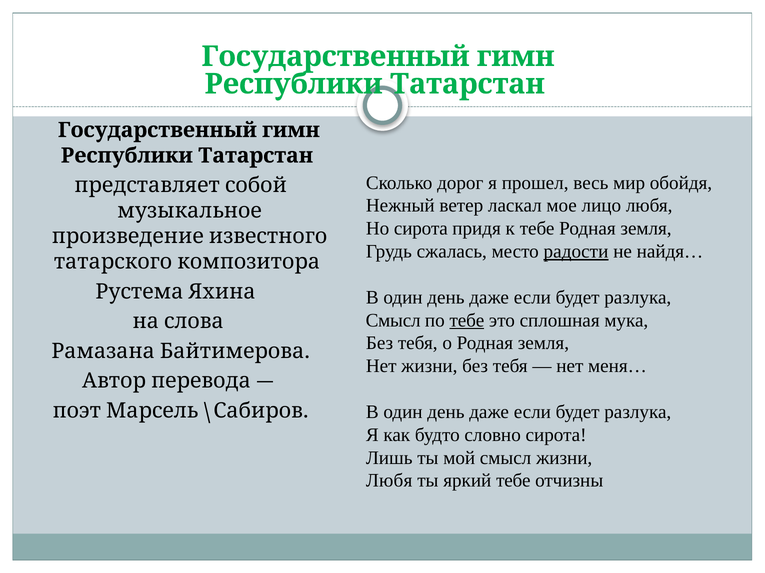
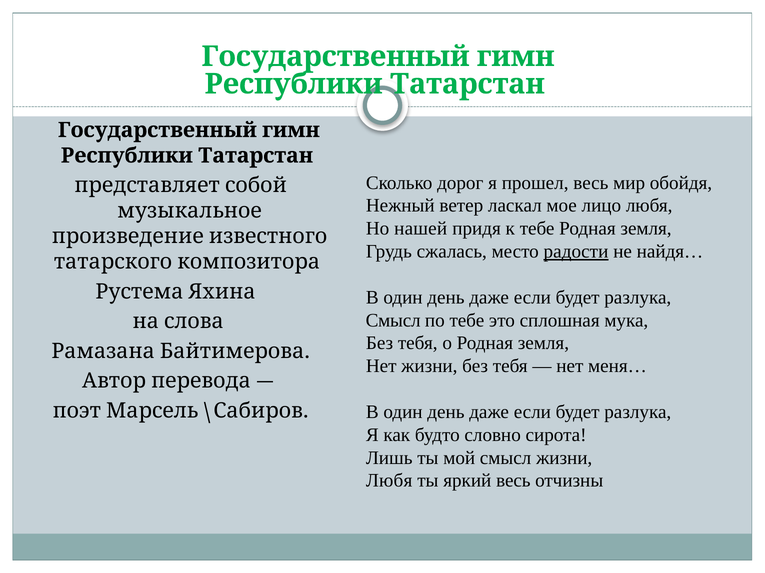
Но сирота: сирота -> нашей (421, 229)
тебе underline: present -> none (467, 321)
яркий тебе: тебе -> весь (513, 481)
